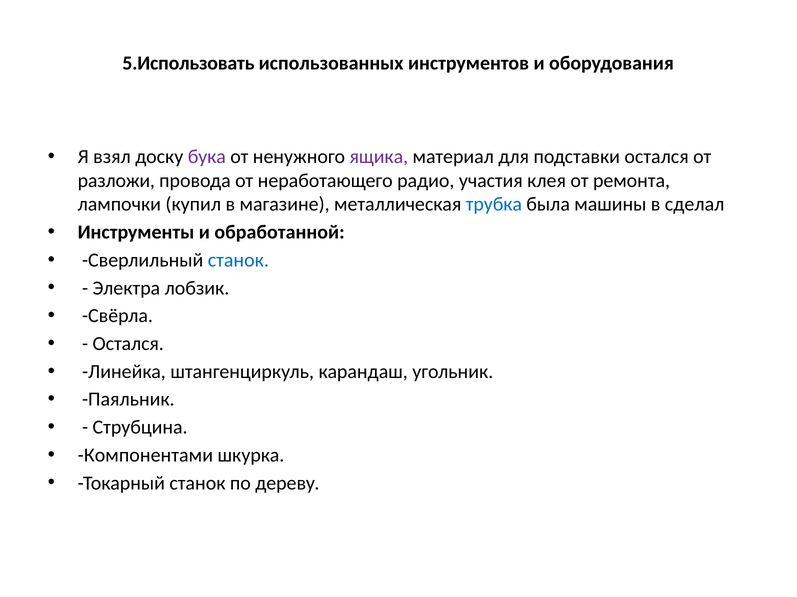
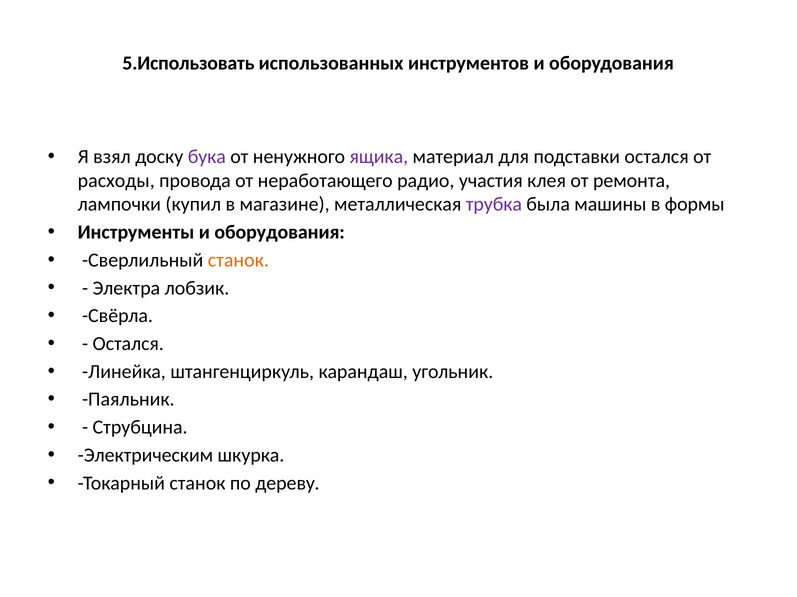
разложи: разложи -> расходы (116, 181)
трубка colour: blue -> purple (494, 205)
сделал: сделал -> формы (695, 205)
Инструменты и обработанной: обработанной -> оборудования (280, 233)
станок colour: blue -> orange (238, 260)
Компонентами: Компонентами -> Электрическим (145, 456)
